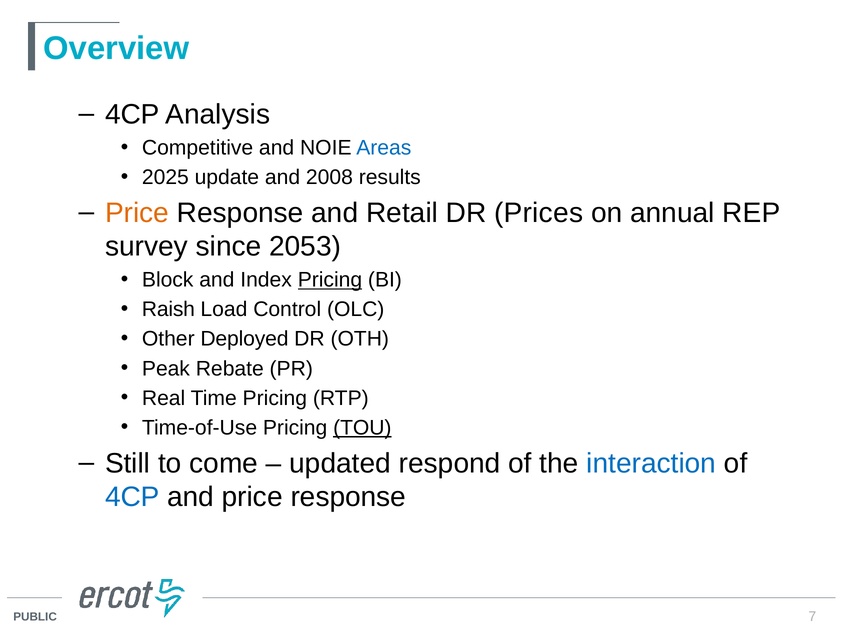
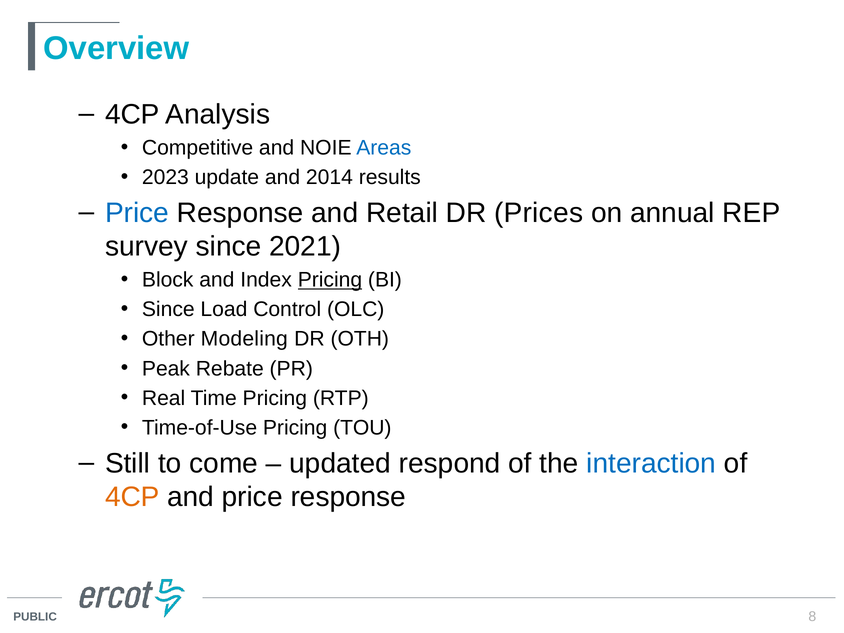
2025: 2025 -> 2023 (165, 177)
2008: 2008 -> 2014 (329, 177)
Price colour: orange -> blue (137, 213)
2053: 2053 -> 2021 (305, 247)
Raish: Raish -> Since (168, 309)
Deployed: Deployed -> Modeling (244, 339)
TOU underline: present -> none (362, 428)
4CP colour: blue -> orange (132, 497)
7: 7 -> 8 (812, 617)
